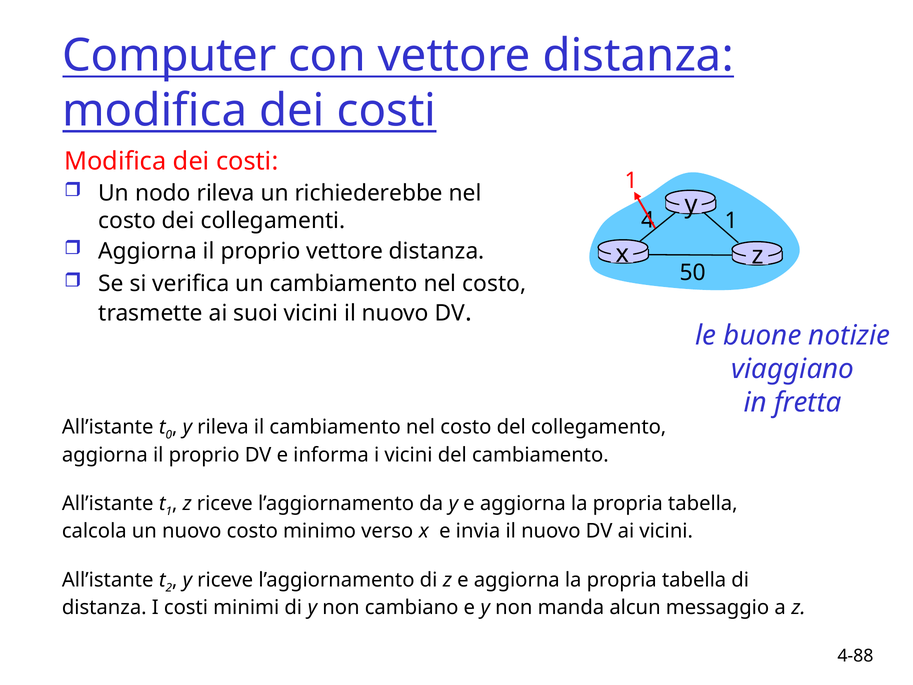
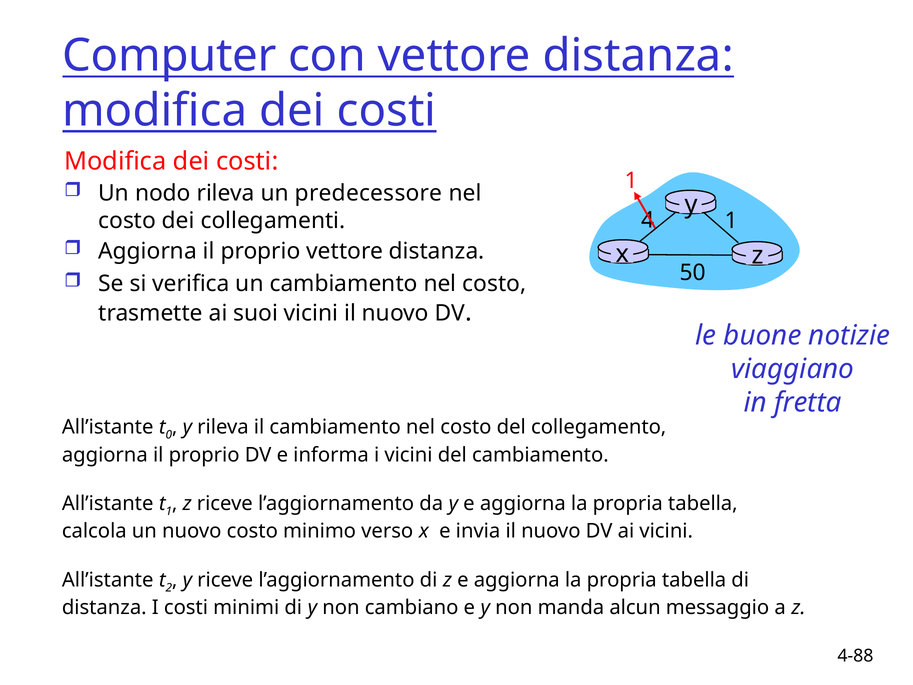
richiederebbe: richiederebbe -> predecessore (369, 193)
